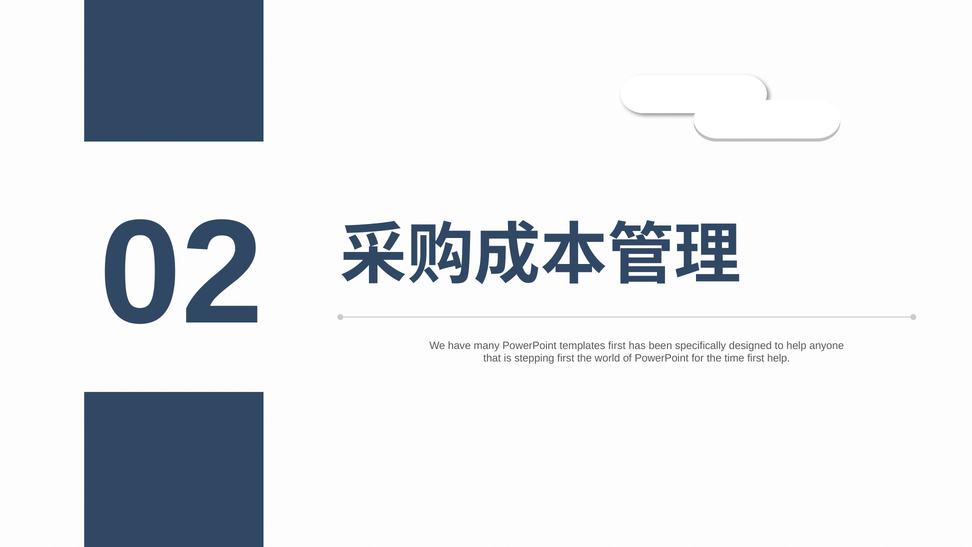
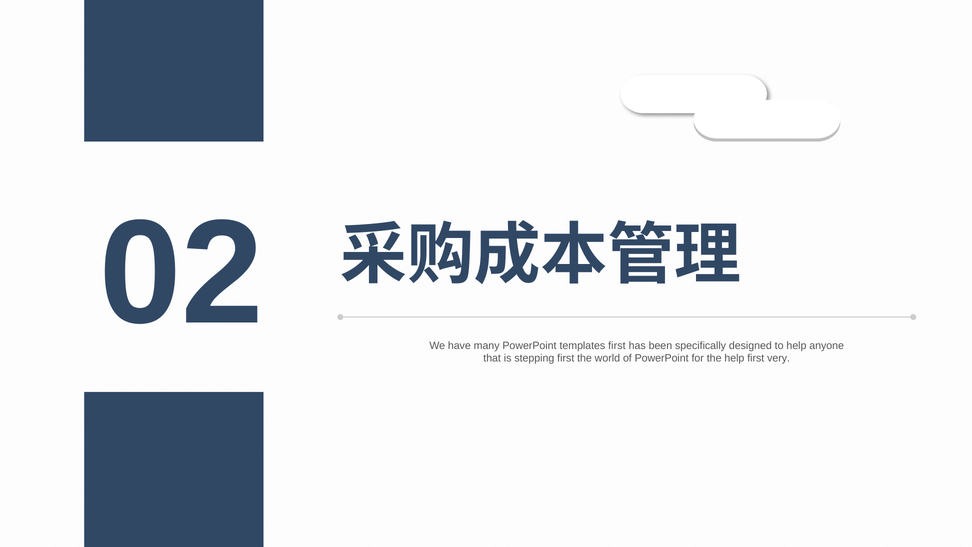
the time: time -> help (734, 358)
first help: help -> very (779, 358)
